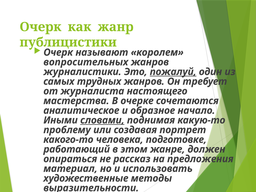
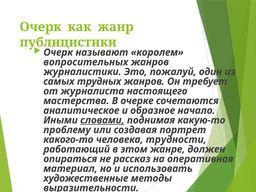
пожалуй underline: present -> none (173, 72)
подготовке: подготовке -> трудности (176, 140)
предложения: предложения -> оперативная (200, 159)
